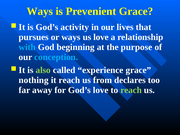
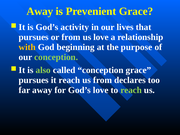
Ways: Ways -> Away (40, 11)
or ways: ways -> from (71, 37)
with colour: light blue -> yellow (27, 47)
conception colour: light blue -> light green (56, 57)
called experience: experience -> conception (101, 70)
nothing: nothing -> pursues (34, 80)
